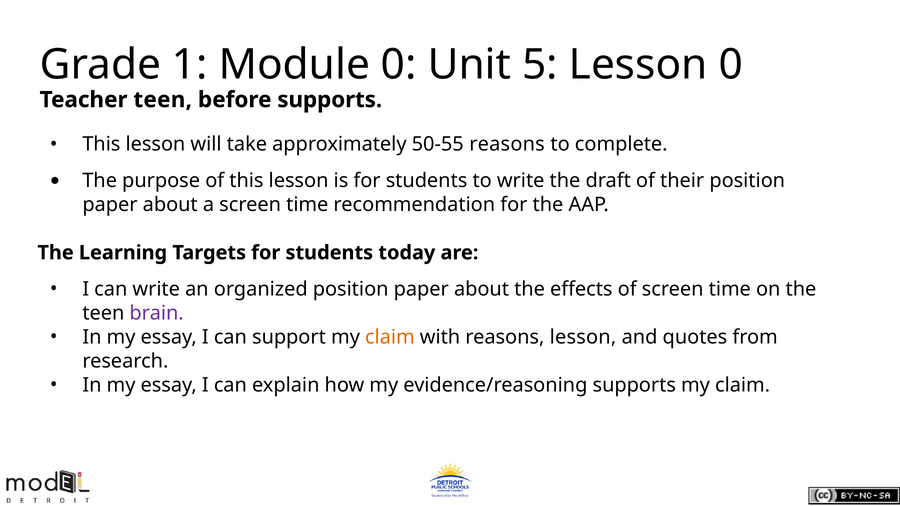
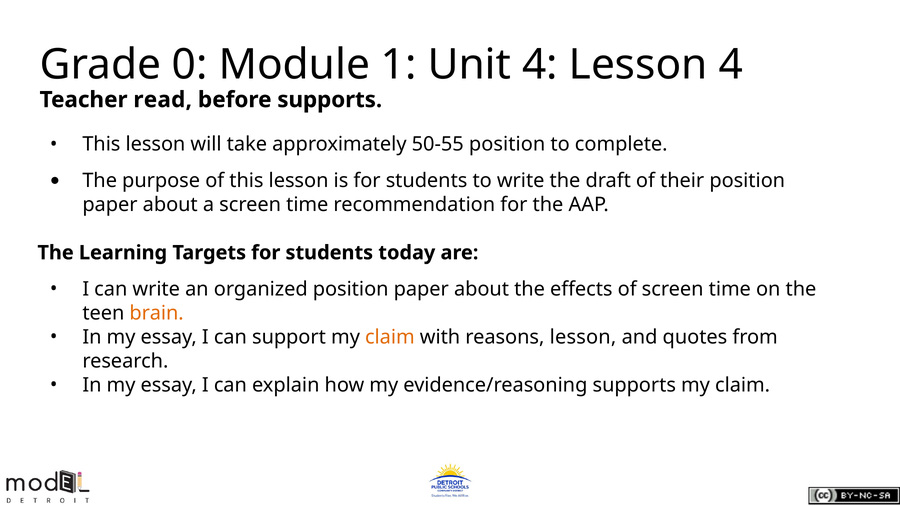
1: 1 -> 0 (190, 65)
Module 0: 0 -> 1 (399, 65)
Unit 5: 5 -> 4 (540, 65)
Lesson 0: 0 -> 4 (731, 65)
Teacher teen: teen -> read (163, 100)
50-55 reasons: reasons -> position (507, 144)
brain colour: purple -> orange (157, 313)
